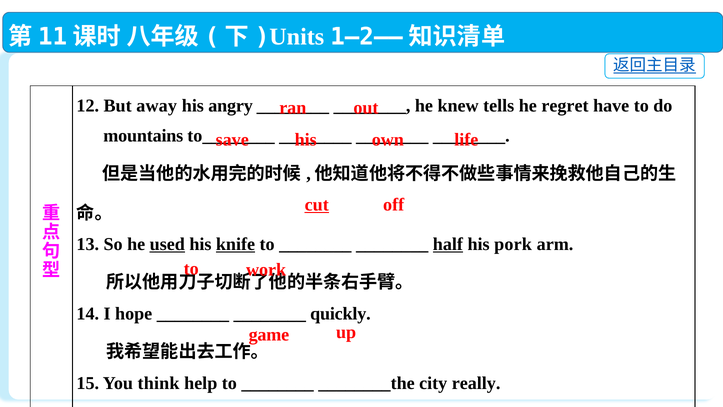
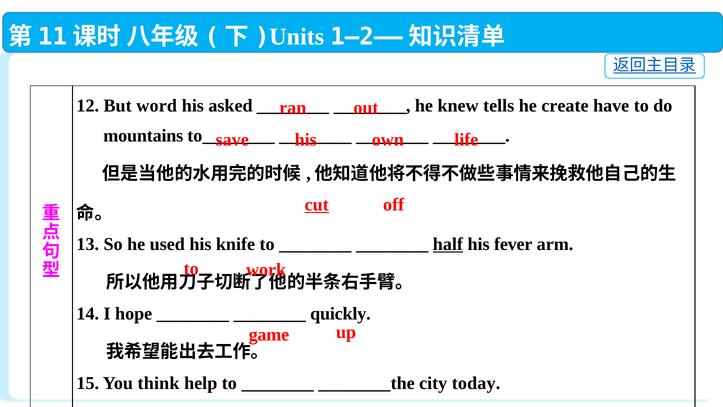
away: away -> word (157, 106)
angry: angry -> asked (230, 106)
regret: regret -> create (565, 106)
used underline: present -> none (167, 244)
knife underline: present -> none (236, 244)
pork: pork -> fever (513, 244)
really: really -> today (476, 383)
